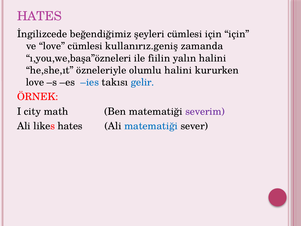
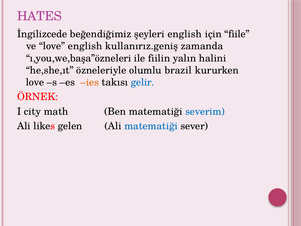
şeyleri cümlesi: cümlesi -> english (185, 34)
için için: için -> fiile (237, 34)
love cümlesi: cümlesi -> english (85, 46)
olumlu halini: halini -> brazil (178, 70)
ies colour: blue -> orange (90, 82)
severim colour: purple -> blue (205, 111)
likes hates: hates -> gelen (70, 126)
